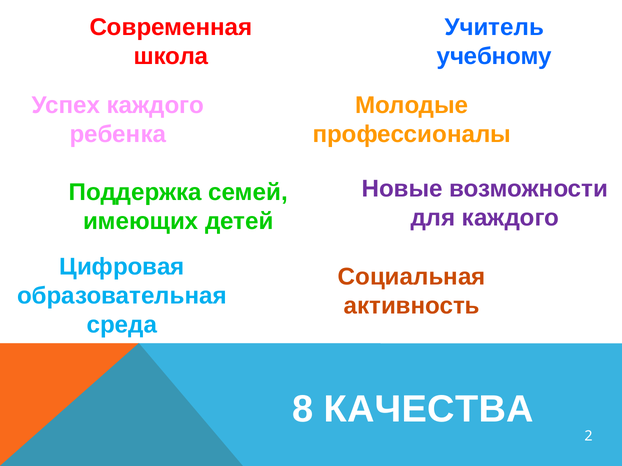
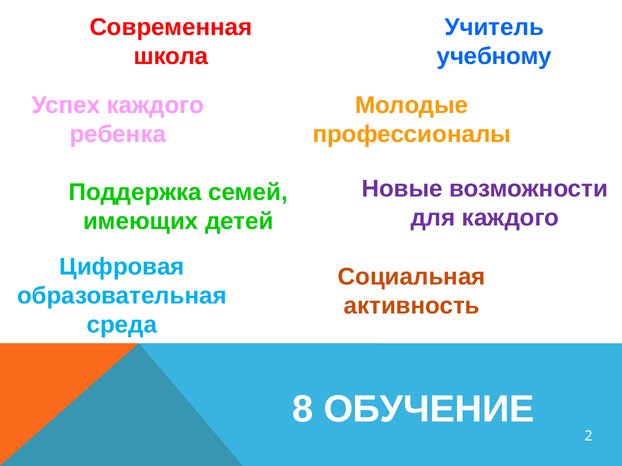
КАЧЕСТВА: КАЧЕСТВА -> ОБУЧЕНИЕ (429, 410)
